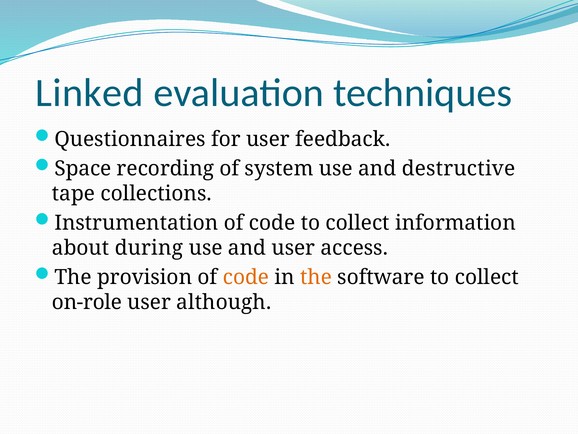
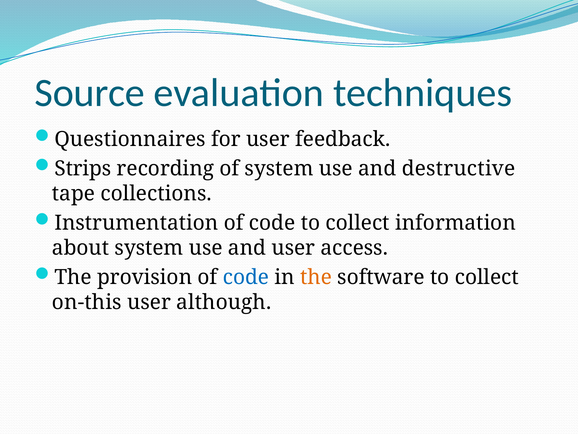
Linked: Linked -> Source (90, 93)
Space: Space -> Strips (83, 168)
about during: during -> system (149, 248)
code colour: orange -> blue (246, 277)
on-role: on-role -> on-this (87, 302)
